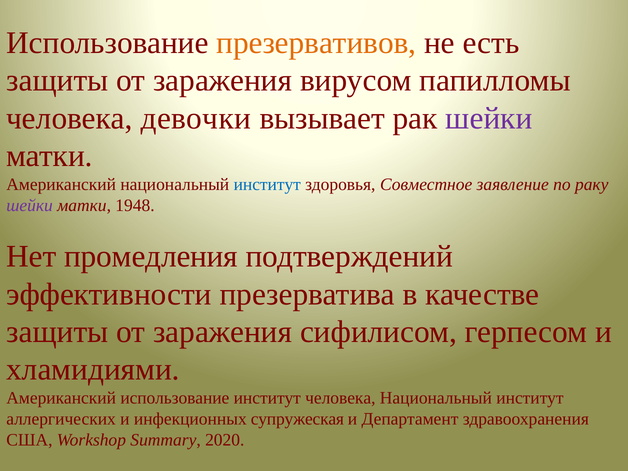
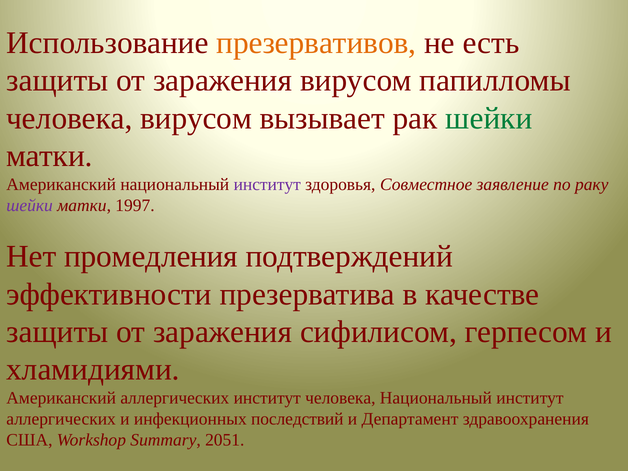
человека девочки: девочки -> вирусом (196, 118)
шейки colour: purple -> green (489, 118)
институт colour: blue -> purple (267, 184)
1948: 1948 -> 1997 (135, 205)
Американский использование: использование -> аллергических (175, 398)
супружеская: супружеская -> последствий (297, 419)
2020: 2020 -> 2051 (225, 440)
